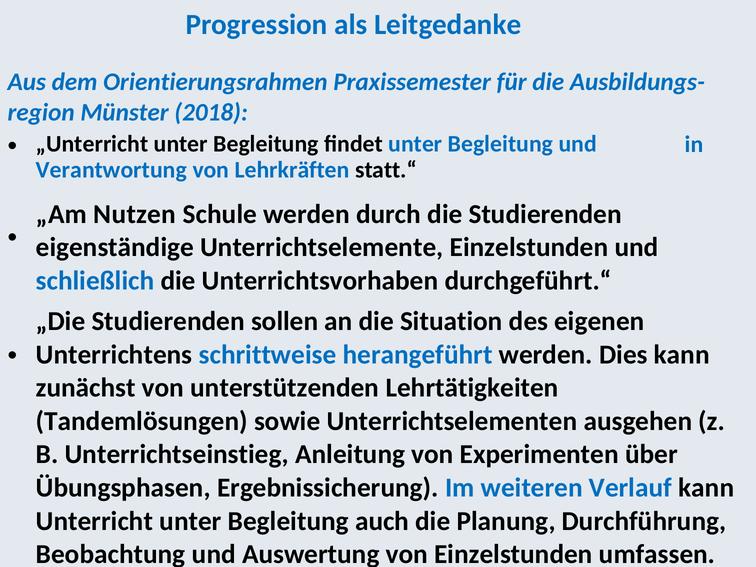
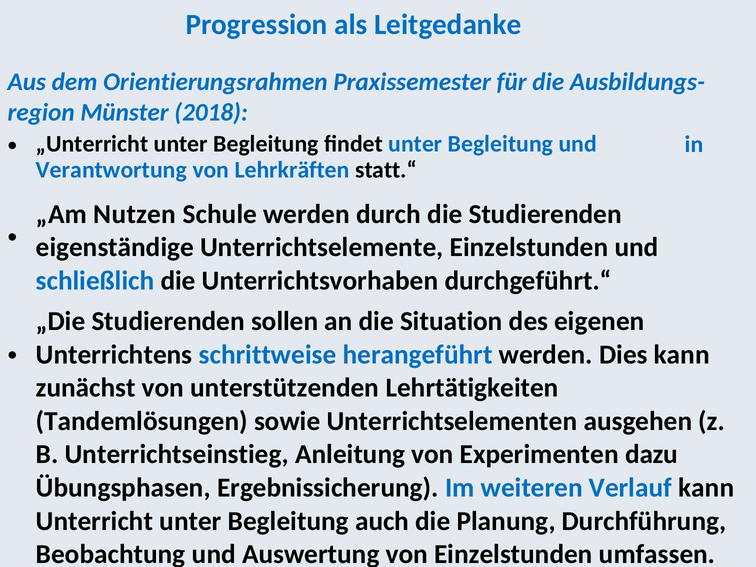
über: über -> dazu (652, 454)
